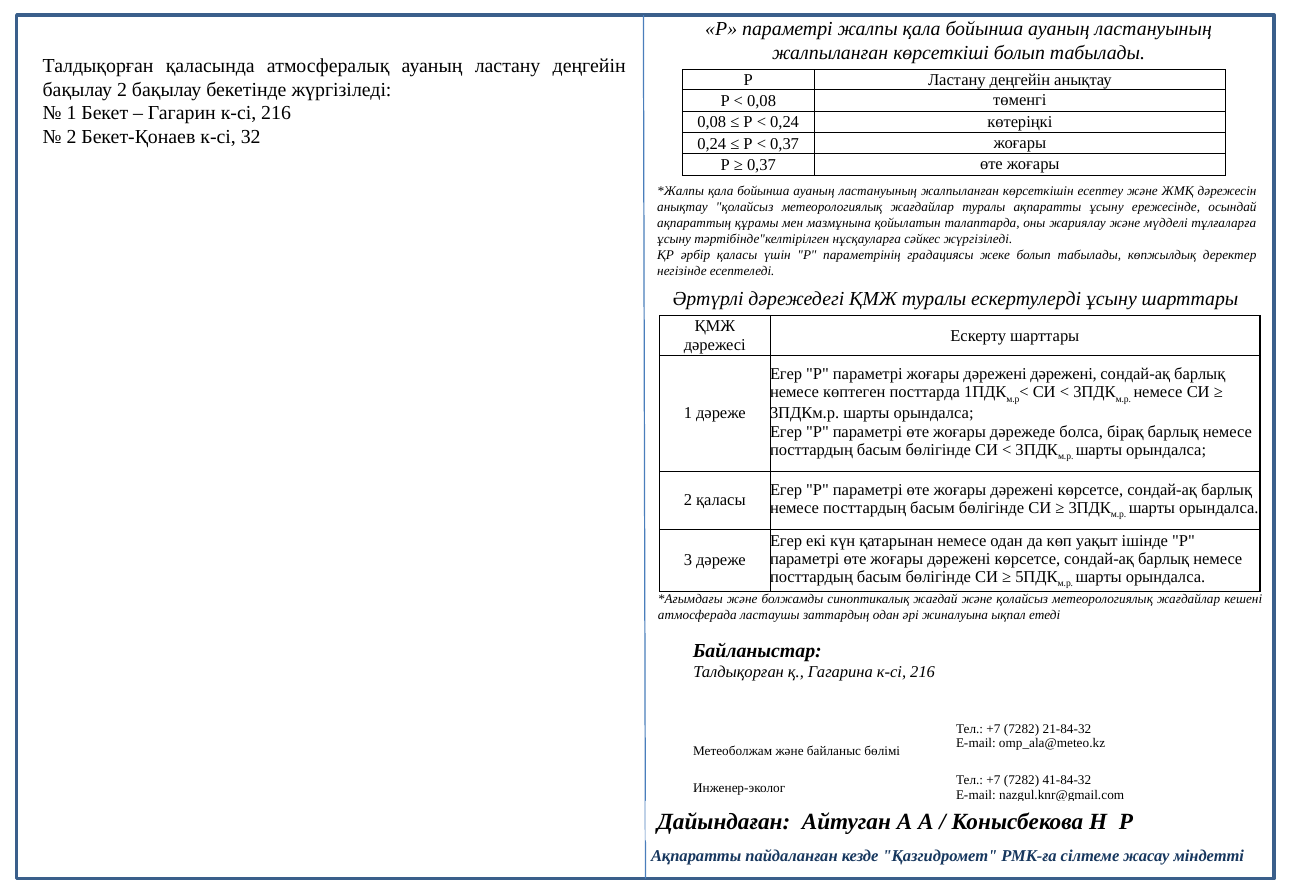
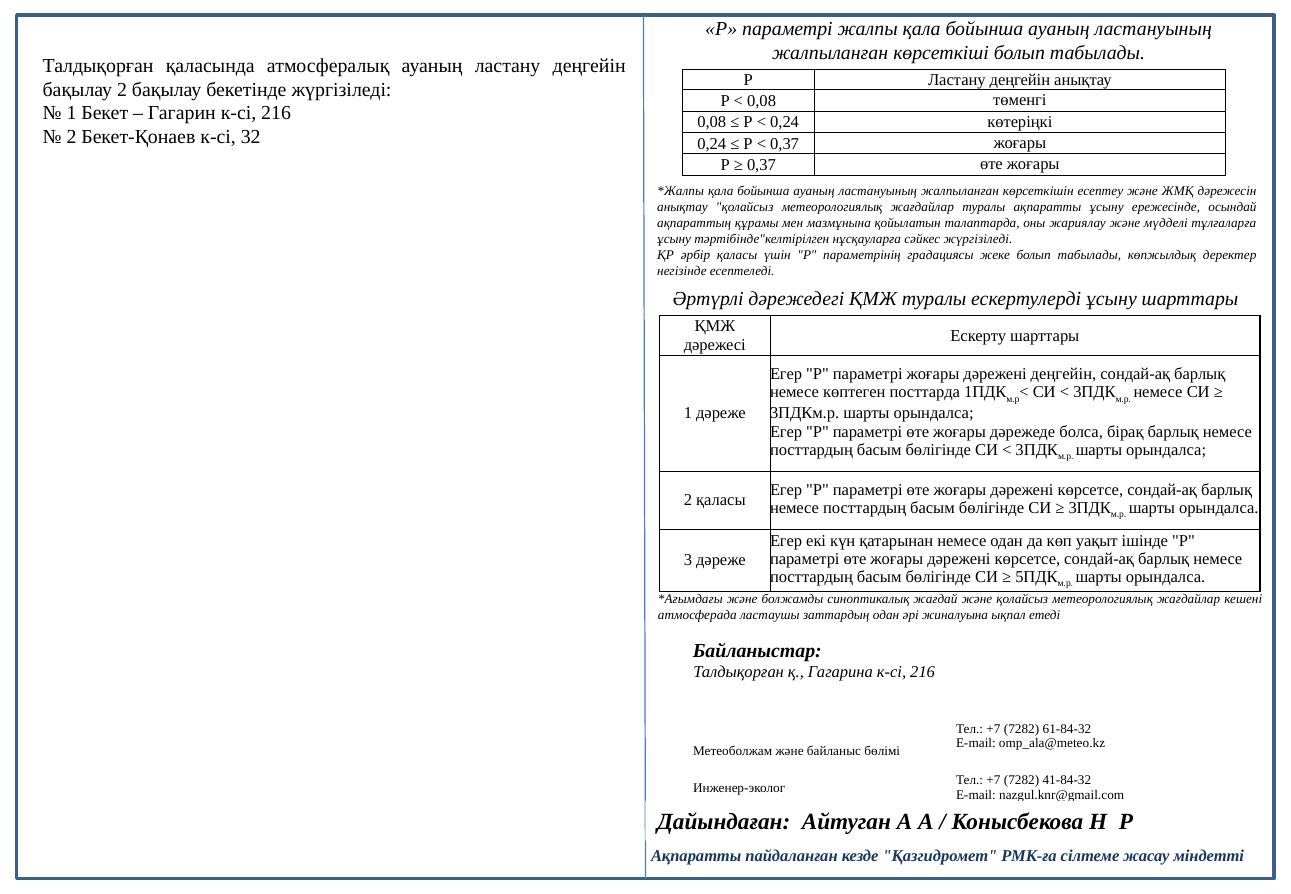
дәрежені дәрежені: дәрежені -> деңгейін (1064, 374)
21-84-32: 21-84-32 -> 61-84-32 (1067, 729)
